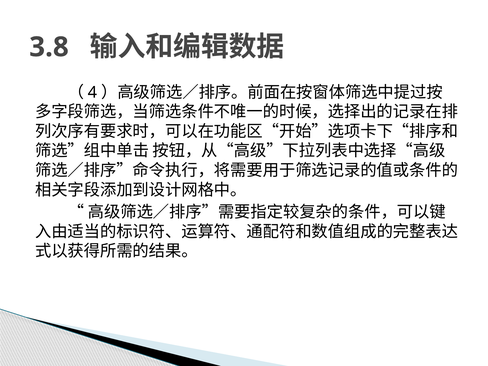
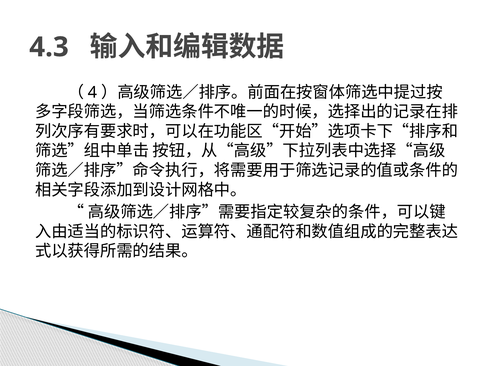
3.8: 3.8 -> 4.3 (49, 47)
